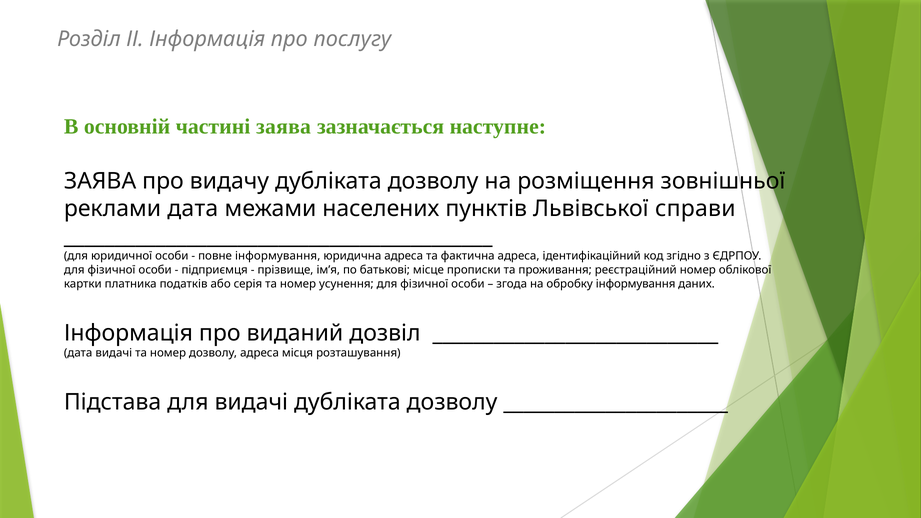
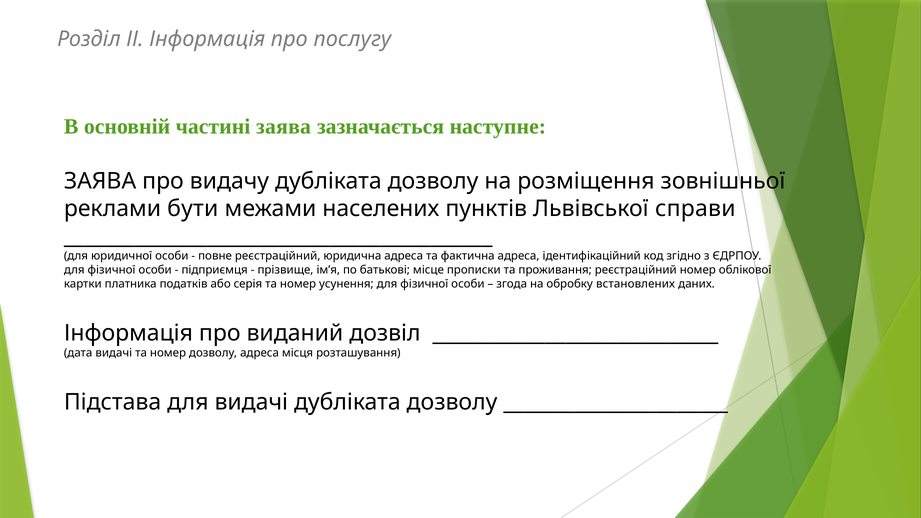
реклами дата: дата -> бути (193, 209)
повне інформування: інформування -> реєстраційний (278, 256)
обробку інформування: інформування -> встановлених (636, 284)
